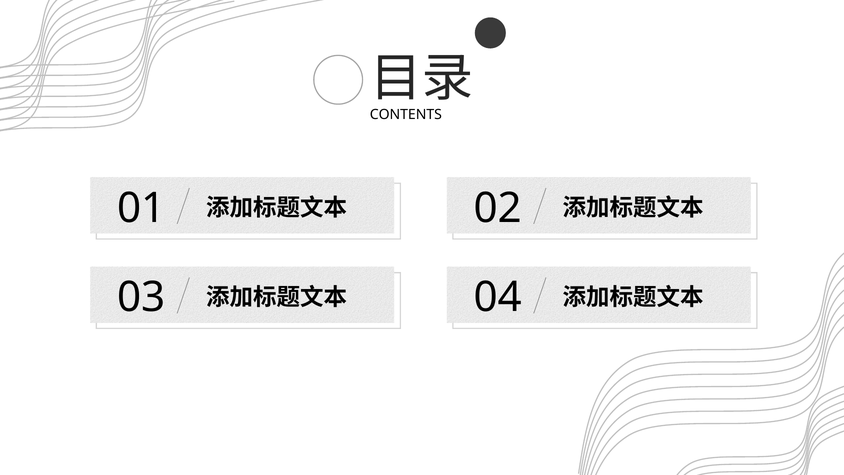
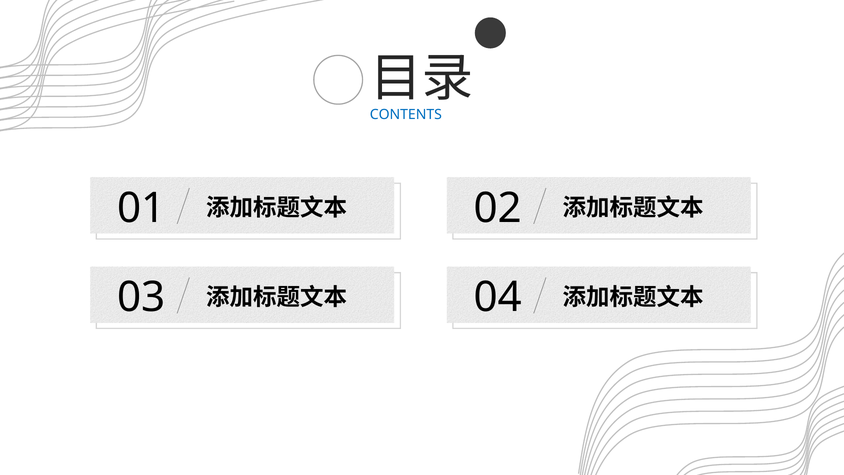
CONTENTS colour: black -> blue (406, 114)
